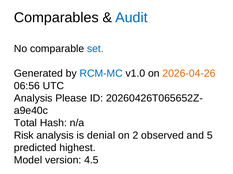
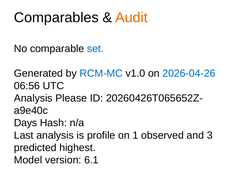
Audit colour: blue -> orange (131, 18)
2026-04-26 colour: orange -> blue (189, 74)
Total: Total -> Days (26, 123)
Risk: Risk -> Last (24, 136)
denial: denial -> profile (101, 136)
2: 2 -> 1 (135, 136)
5: 5 -> 3 (210, 136)
4.5: 4.5 -> 6.1 (91, 161)
